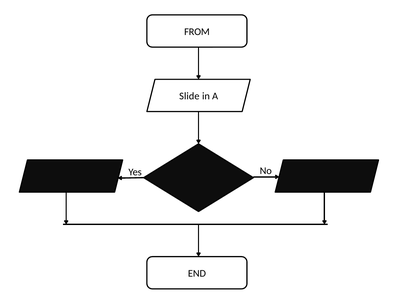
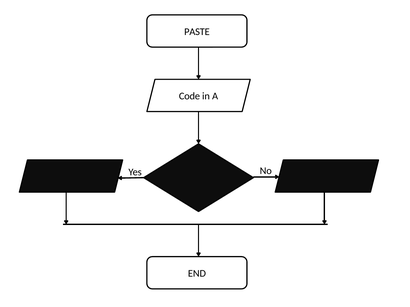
FROM: FROM -> PASTE (197, 32)
Slide: Slide -> Code (189, 96)
